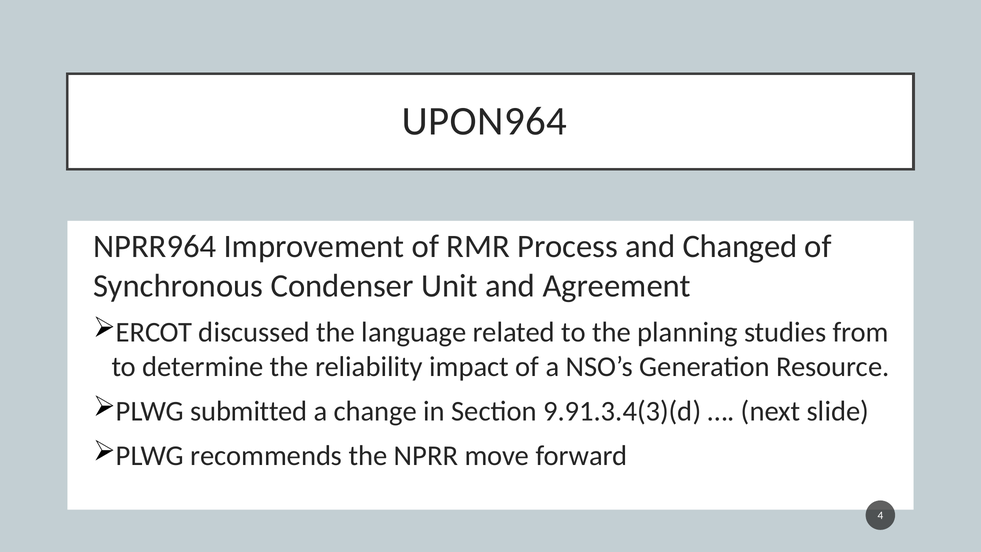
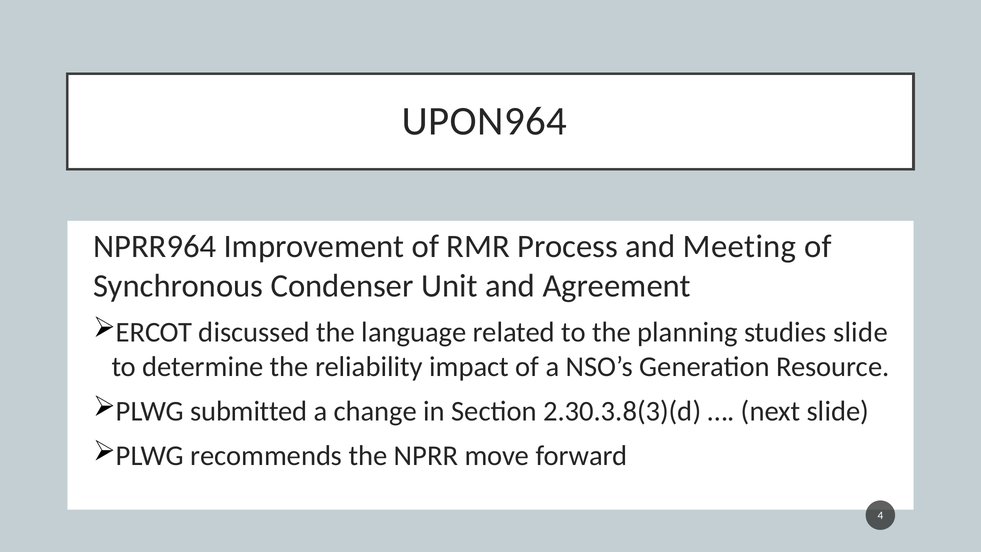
Changed: Changed -> Meeting (740, 246)
studies from: from -> slide (860, 332)
9.91.3.4(3)(d: 9.91.3.4(3)(d -> 2.30.3.8(3)(d (622, 411)
